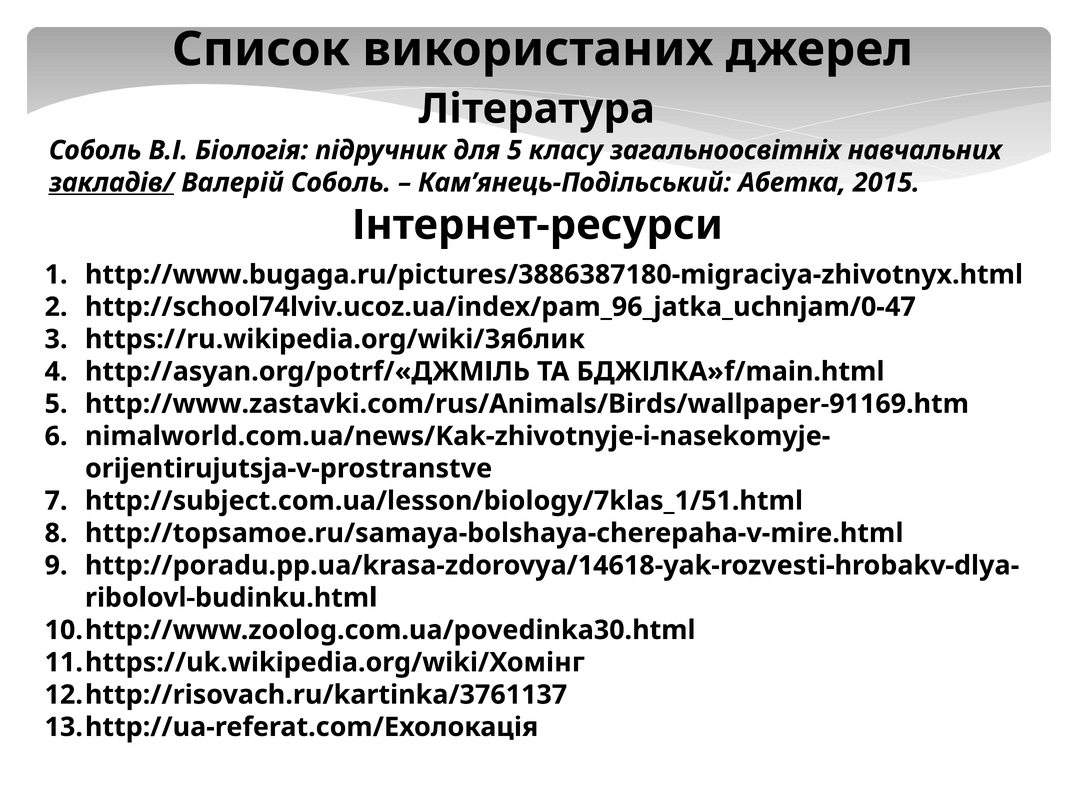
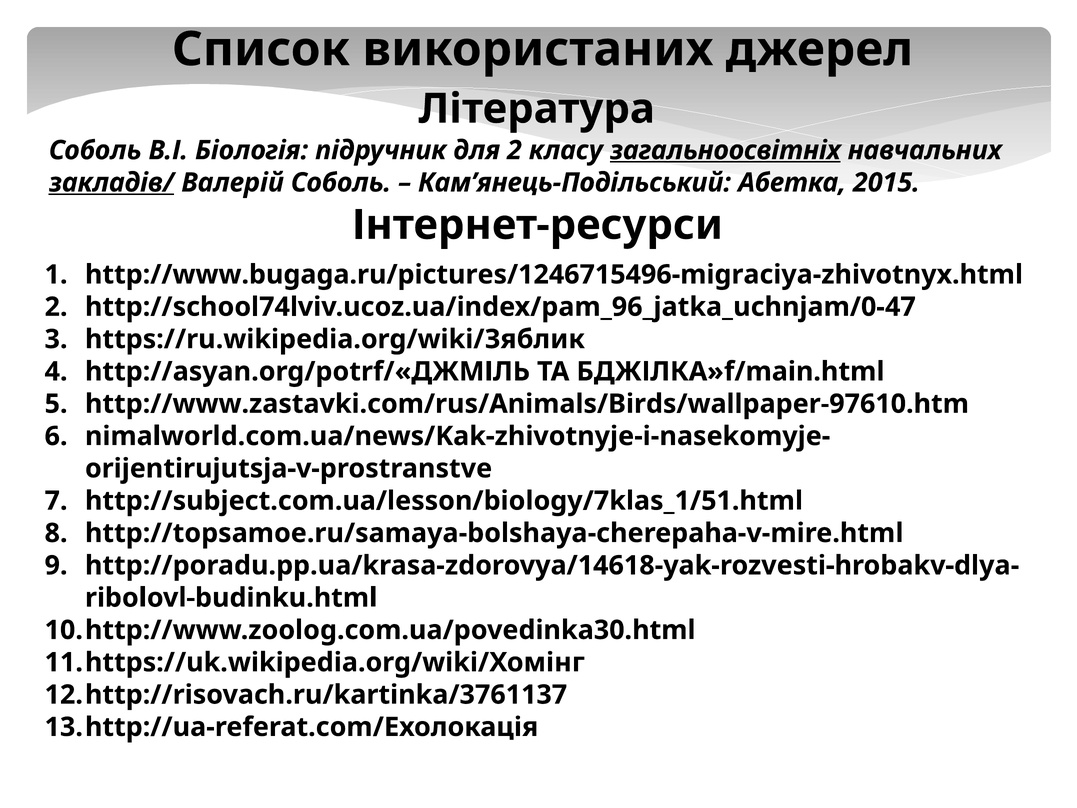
для 5: 5 -> 2 (514, 150)
загальноосвітніх underline: none -> present (725, 150)
http://www.bugaga.ru/pictures/3886387180-migraciya-zhivotnyx.html: http://www.bugaga.ru/pictures/3886387180-migraciya-zhivotnyx.html -> http://www.bugaga.ru/pictures/1246715496-migraciya-zhivotnyx.html (554, 275)
http://www.zastavki.com/rus/Animals/Birds/wallpaper-91169.htm: http://www.zastavki.com/rus/Animals/Birds/wallpaper-91169.htm -> http://www.zastavki.com/rus/Animals/Birds/wallpaper-97610.htm (527, 404)
